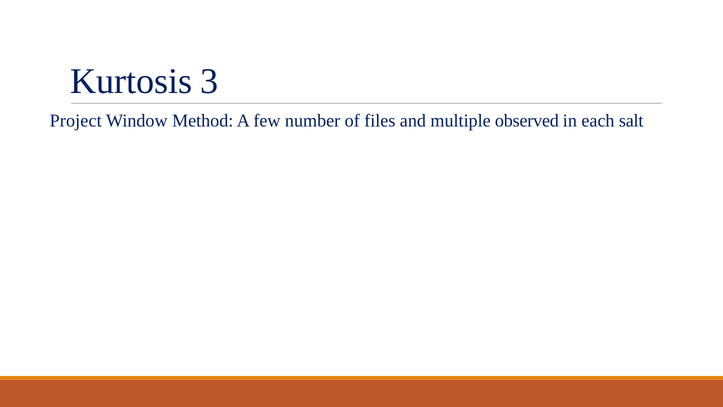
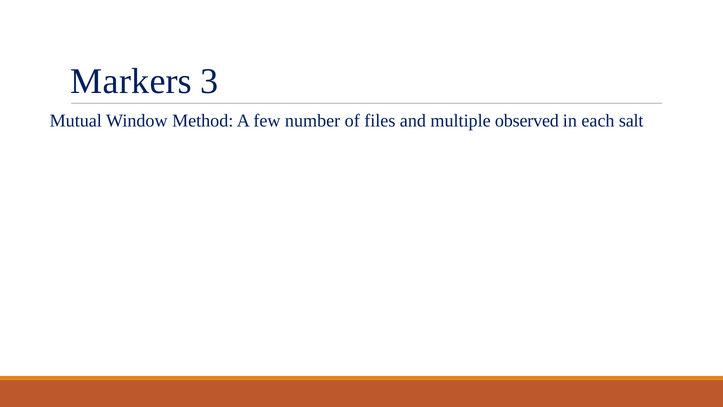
Kurtosis: Kurtosis -> Markers (131, 81)
Project: Project -> Mutual (76, 121)
